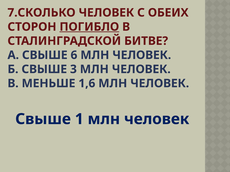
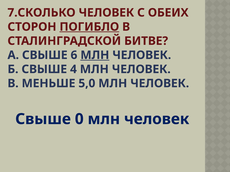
МЛН underline: none -> present (95, 55)
3: 3 -> 4 (73, 69)
1,6: 1,6 -> 5,0 (87, 84)
1: 1 -> 0 (79, 119)
